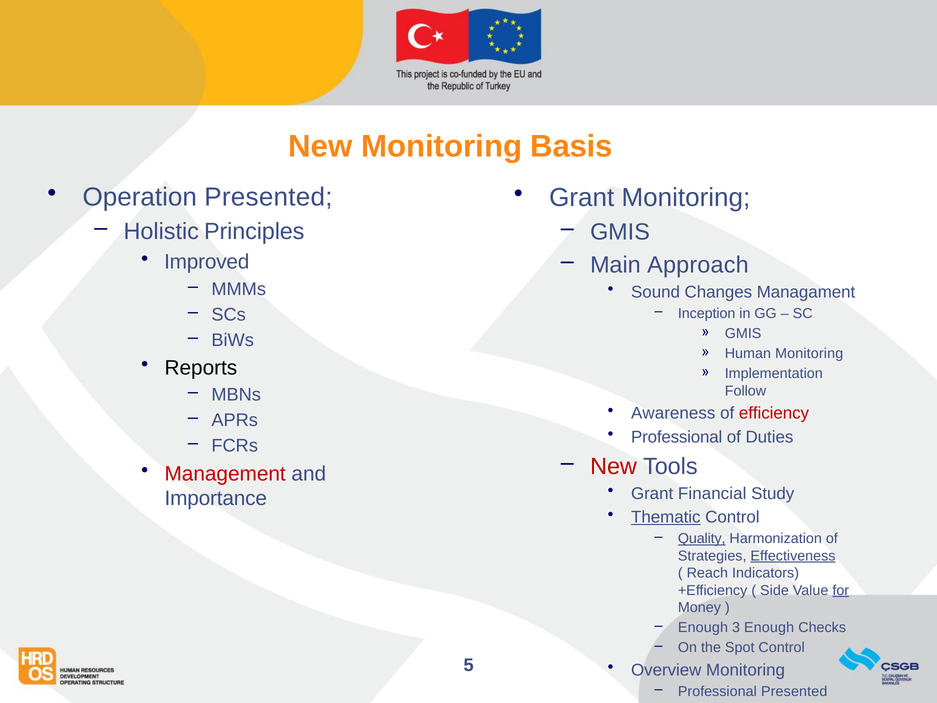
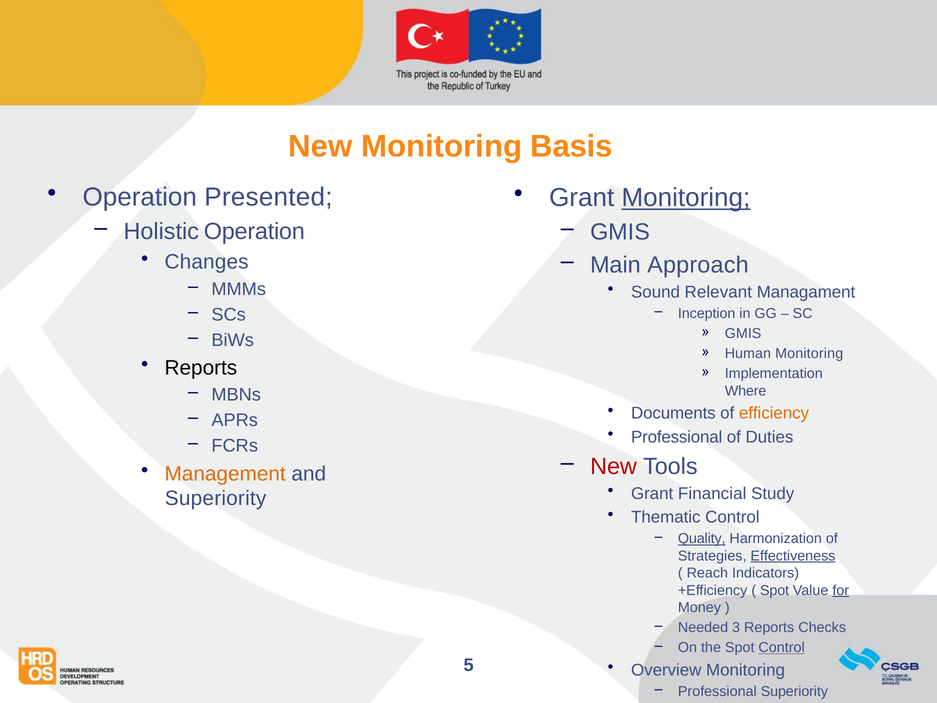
Monitoring underline: none -> present (686, 198)
Holistic Principles: Principles -> Operation (254, 232)
Improved: Improved -> Changes (207, 262)
Changes: Changes -> Relevant (718, 292)
Follow: Follow -> Where (746, 391)
Awareness: Awareness -> Documents (673, 413)
efficiency colour: red -> orange (774, 413)
Management colour: red -> orange (225, 473)
Importance: Importance -> Superiority (216, 498)
Thematic underline: present -> none (666, 517)
Side: Side -> Spot (775, 590)
Enough: Enough -> Needed (703, 627)
3 Enough: Enough -> Reports (769, 627)
Control underline: none -> present (782, 647)
Professional Presented: Presented -> Superiority (794, 691)
